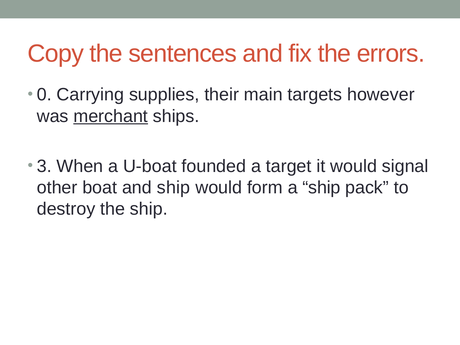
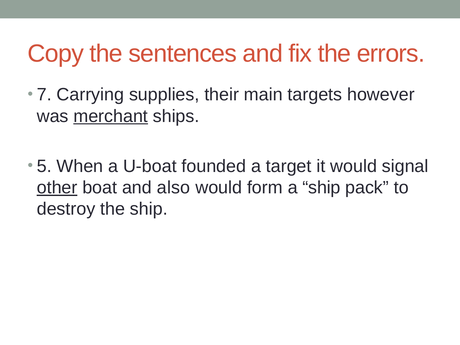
0: 0 -> 7 (44, 95)
3: 3 -> 5 (44, 166)
other underline: none -> present (57, 188)
and ship: ship -> also (174, 188)
